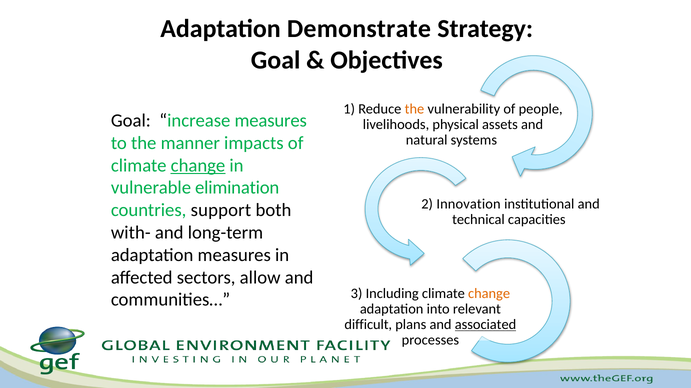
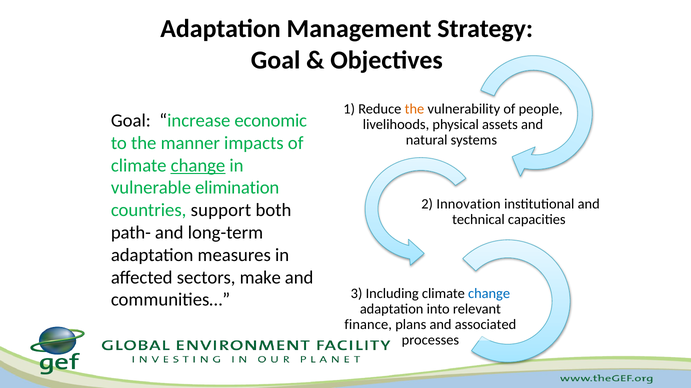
Demonstrate: Demonstrate -> Management (359, 29)
increase measures: measures -> economic (271, 121)
with-: with- -> path- (131, 233)
allow: allow -> make (260, 278)
change colour: orange -> blue (489, 294)
difficult: difficult -> finance (368, 325)
associated underline: present -> none (486, 325)
